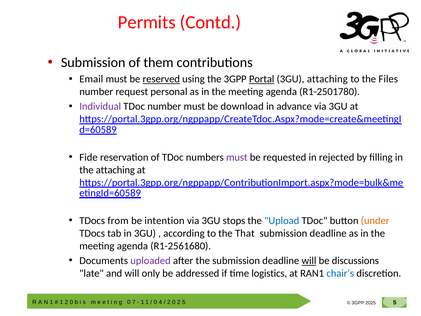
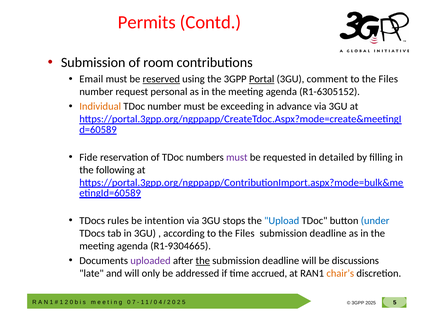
them: them -> room (159, 62)
3GU attaching: attaching -> comment (327, 79)
R1-2501780: R1-2501780 -> R1-6305152 (330, 92)
Individual colour: purple -> orange (100, 106)
download: download -> exceeding (242, 106)
rejected: rejected -> detailed (337, 157)
the attaching: attaching -> following (115, 170)
from: from -> rules (118, 221)
under colour: orange -> blue (375, 221)
according to the That: That -> Files (245, 233)
R1-2561680: R1-2561680 -> R1-9304665 (181, 246)
the underline: none -> present (203, 261)
will underline: present -> none (309, 261)
logistics: logistics -> accrued (269, 273)
chair’s colour: blue -> orange (340, 273)
